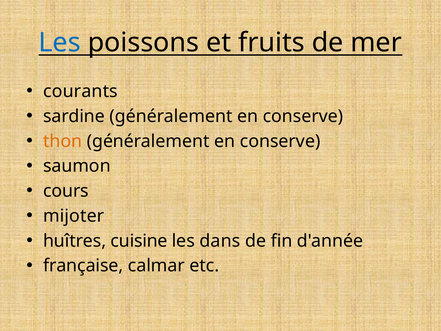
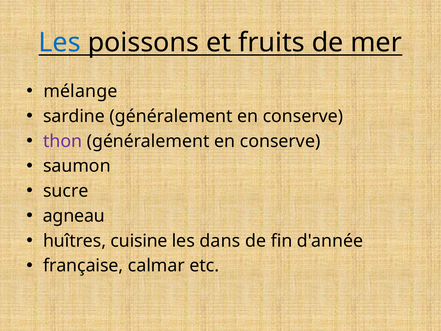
courants: courants -> mélange (80, 91)
thon colour: orange -> purple (63, 141)
cours: cours -> sucre (66, 191)
mijoter: mijoter -> agneau (74, 216)
